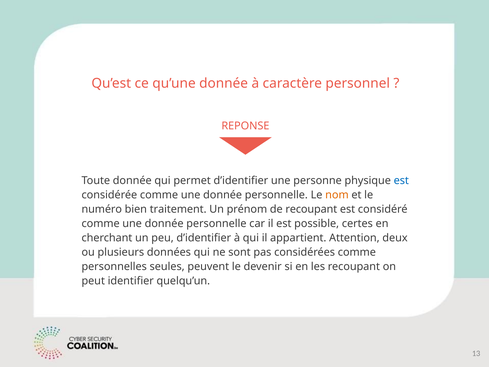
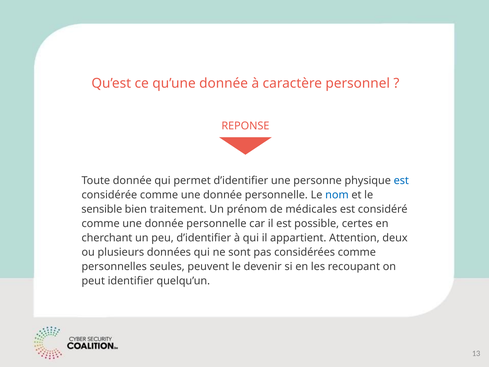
nom colour: orange -> blue (337, 195)
numéro: numéro -> sensible (102, 209)
de recoupant: recoupant -> médicales (311, 209)
